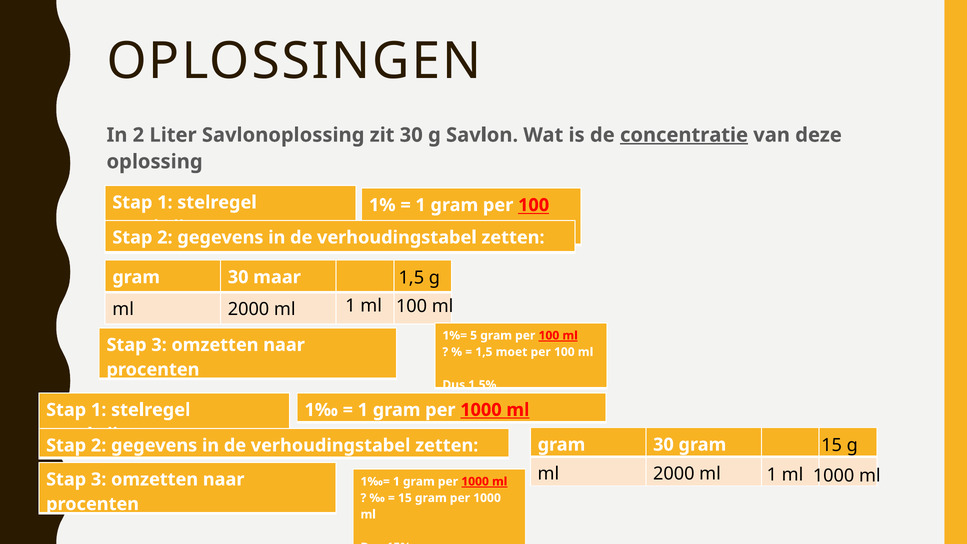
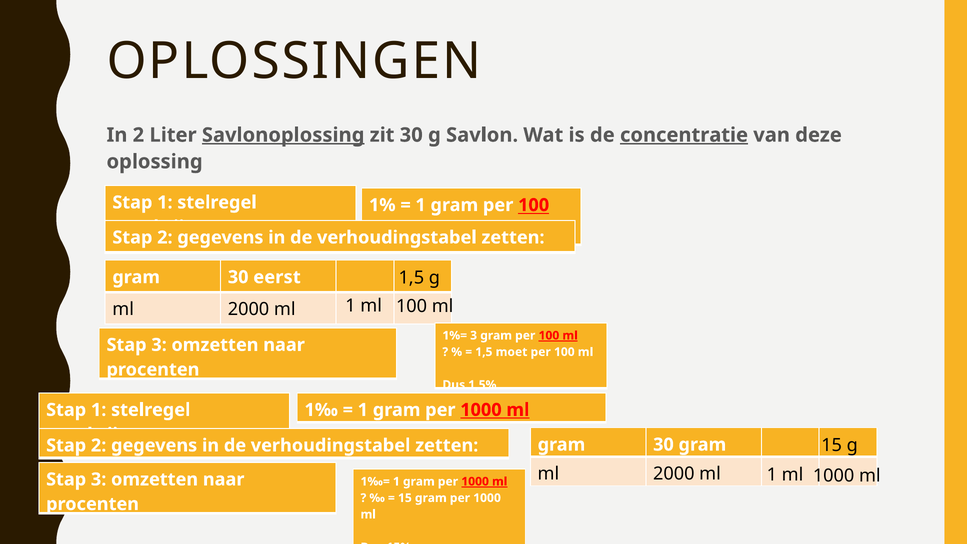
Savlonoplossing underline: none -> present (283, 135)
maar: maar -> eerst (277, 277)
1%= 5: 5 -> 3 (474, 335)
